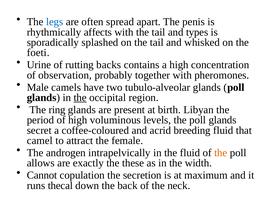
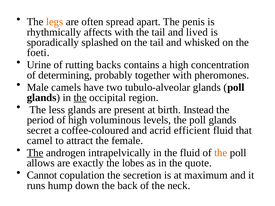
legs colour: blue -> orange (55, 22)
types: types -> lived (197, 32)
observation: observation -> determining (65, 75)
ring: ring -> less (57, 110)
Libyan: Libyan -> Instead (199, 110)
breeding: breeding -> efficient (192, 130)
The underline: none -> present (35, 153)
these: these -> lobes (133, 163)
width: width -> quote (198, 163)
thecal: thecal -> hump (60, 186)
